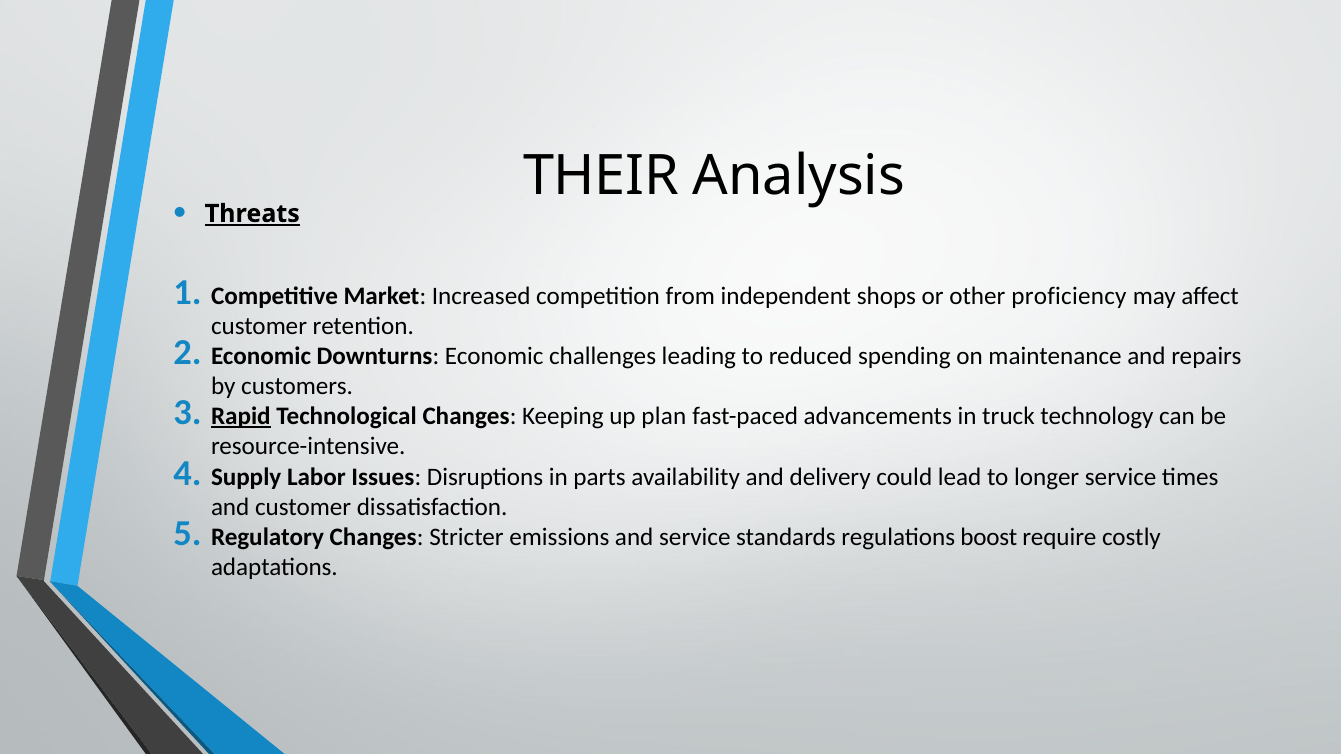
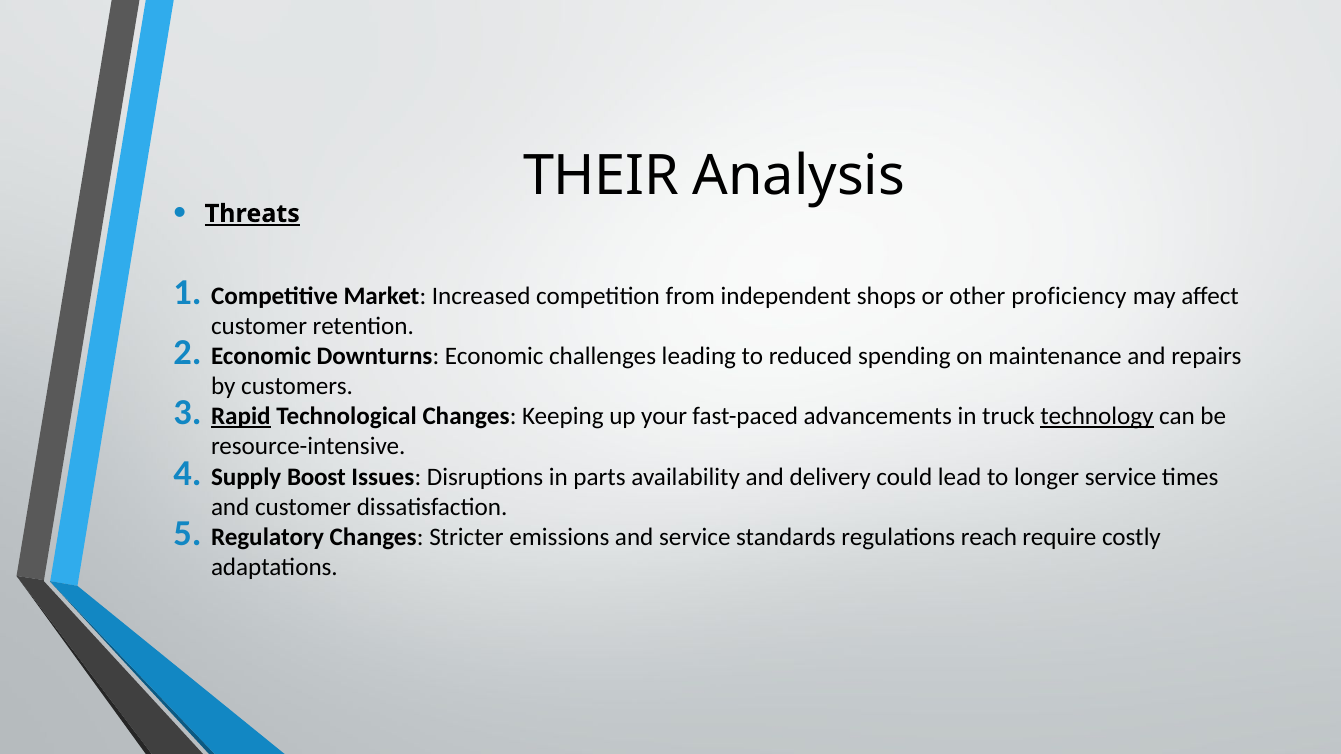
plan: plan -> your (664, 417)
technology underline: none -> present (1097, 417)
Labor: Labor -> Boost (316, 477)
boost: boost -> reach (989, 537)
